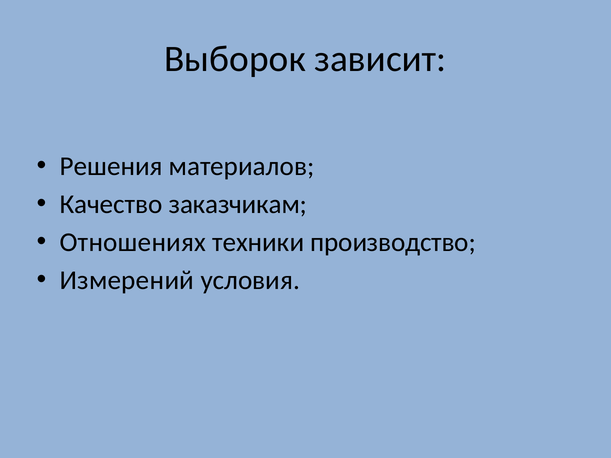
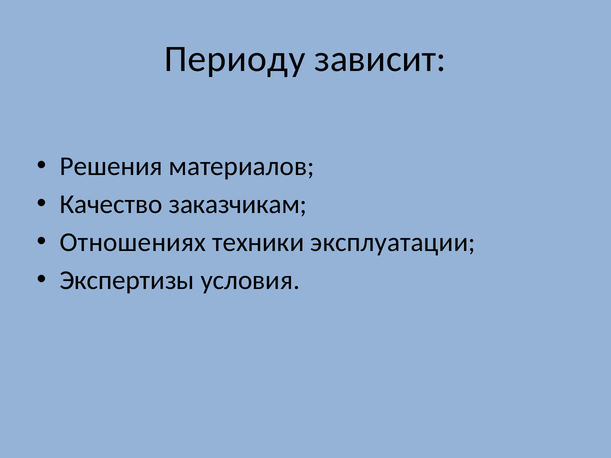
Выборок: Выборок -> Периоду (235, 59)
производство: производство -> эксплуатации (393, 242)
Измерений: Измерений -> Экспертизы (127, 280)
